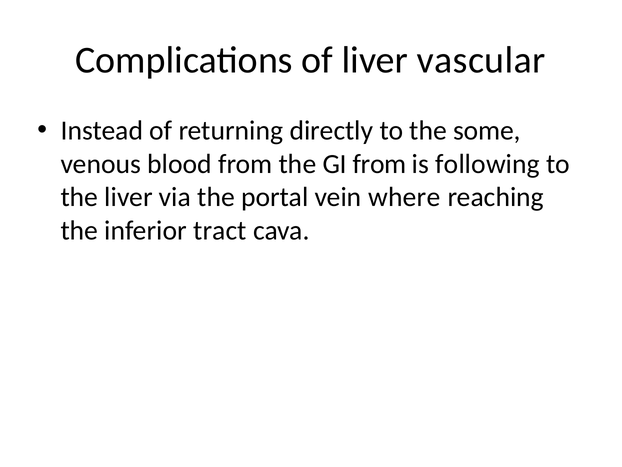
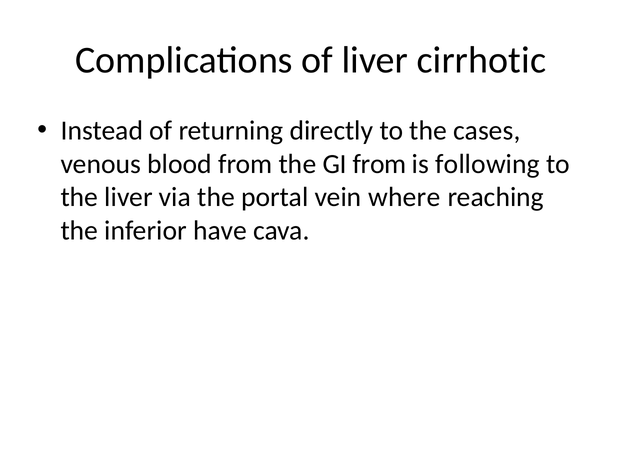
vascular: vascular -> cirrhotic (481, 60)
some: some -> cases (487, 131)
tract: tract -> have (220, 230)
